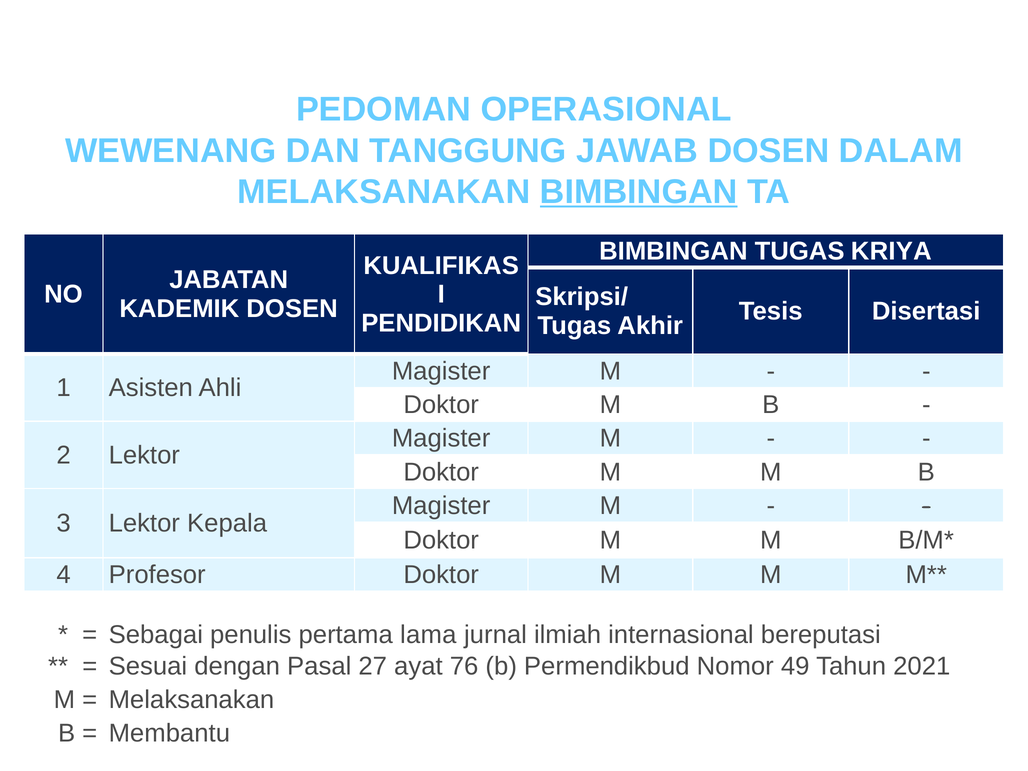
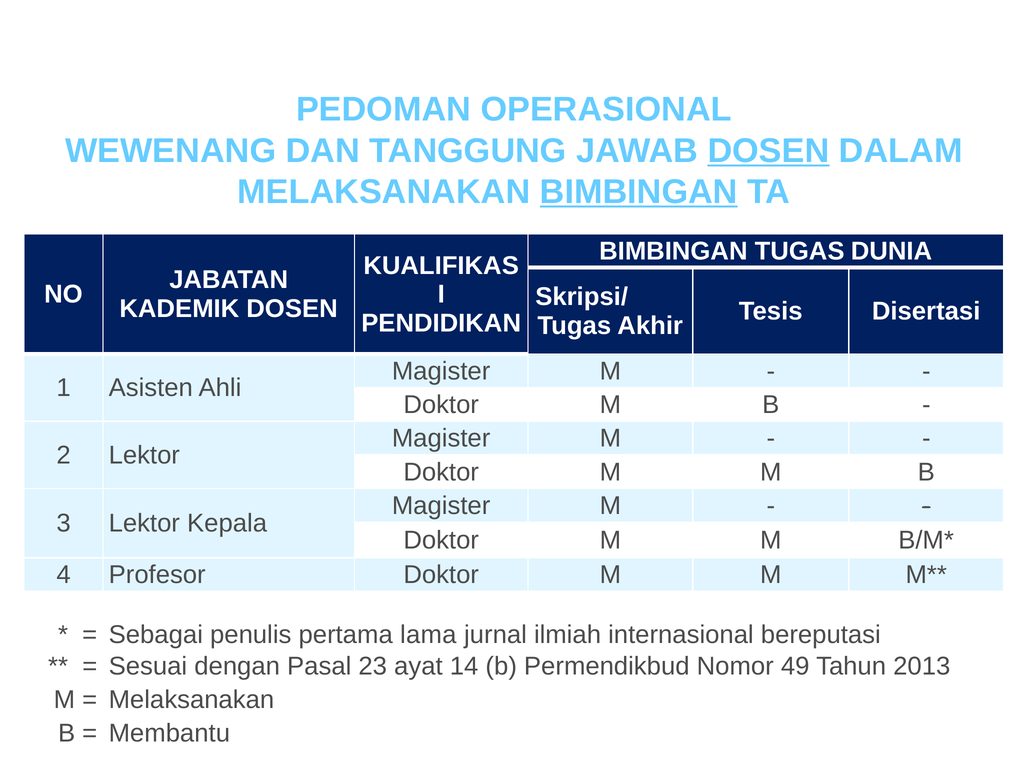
DOSEN underline: none -> present (768, 151)
KRIYA: KRIYA -> DUNIA (891, 251)
27: 27 -> 23 (373, 666)
76: 76 -> 14 (464, 666)
2021: 2021 -> 2013 (922, 666)
